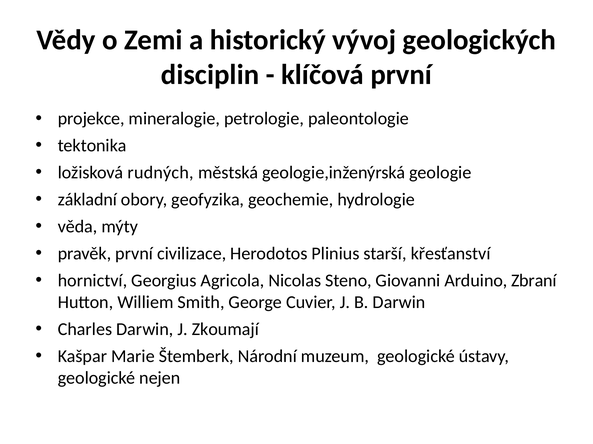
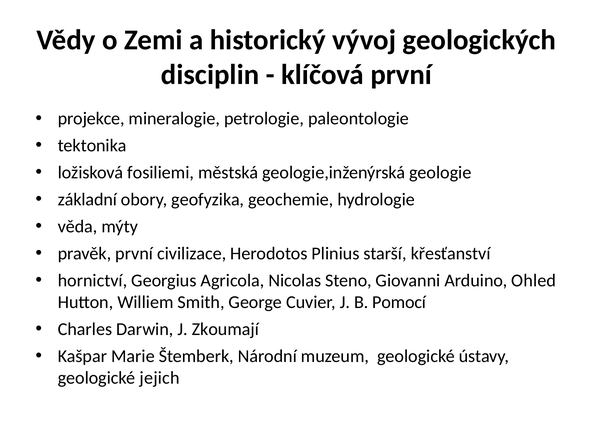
rudných: rudných -> fosiliemi (161, 173)
Zbraní: Zbraní -> Ohled (534, 281)
B Darwin: Darwin -> Pomocí (399, 303)
nejen: nejen -> jejich (160, 378)
